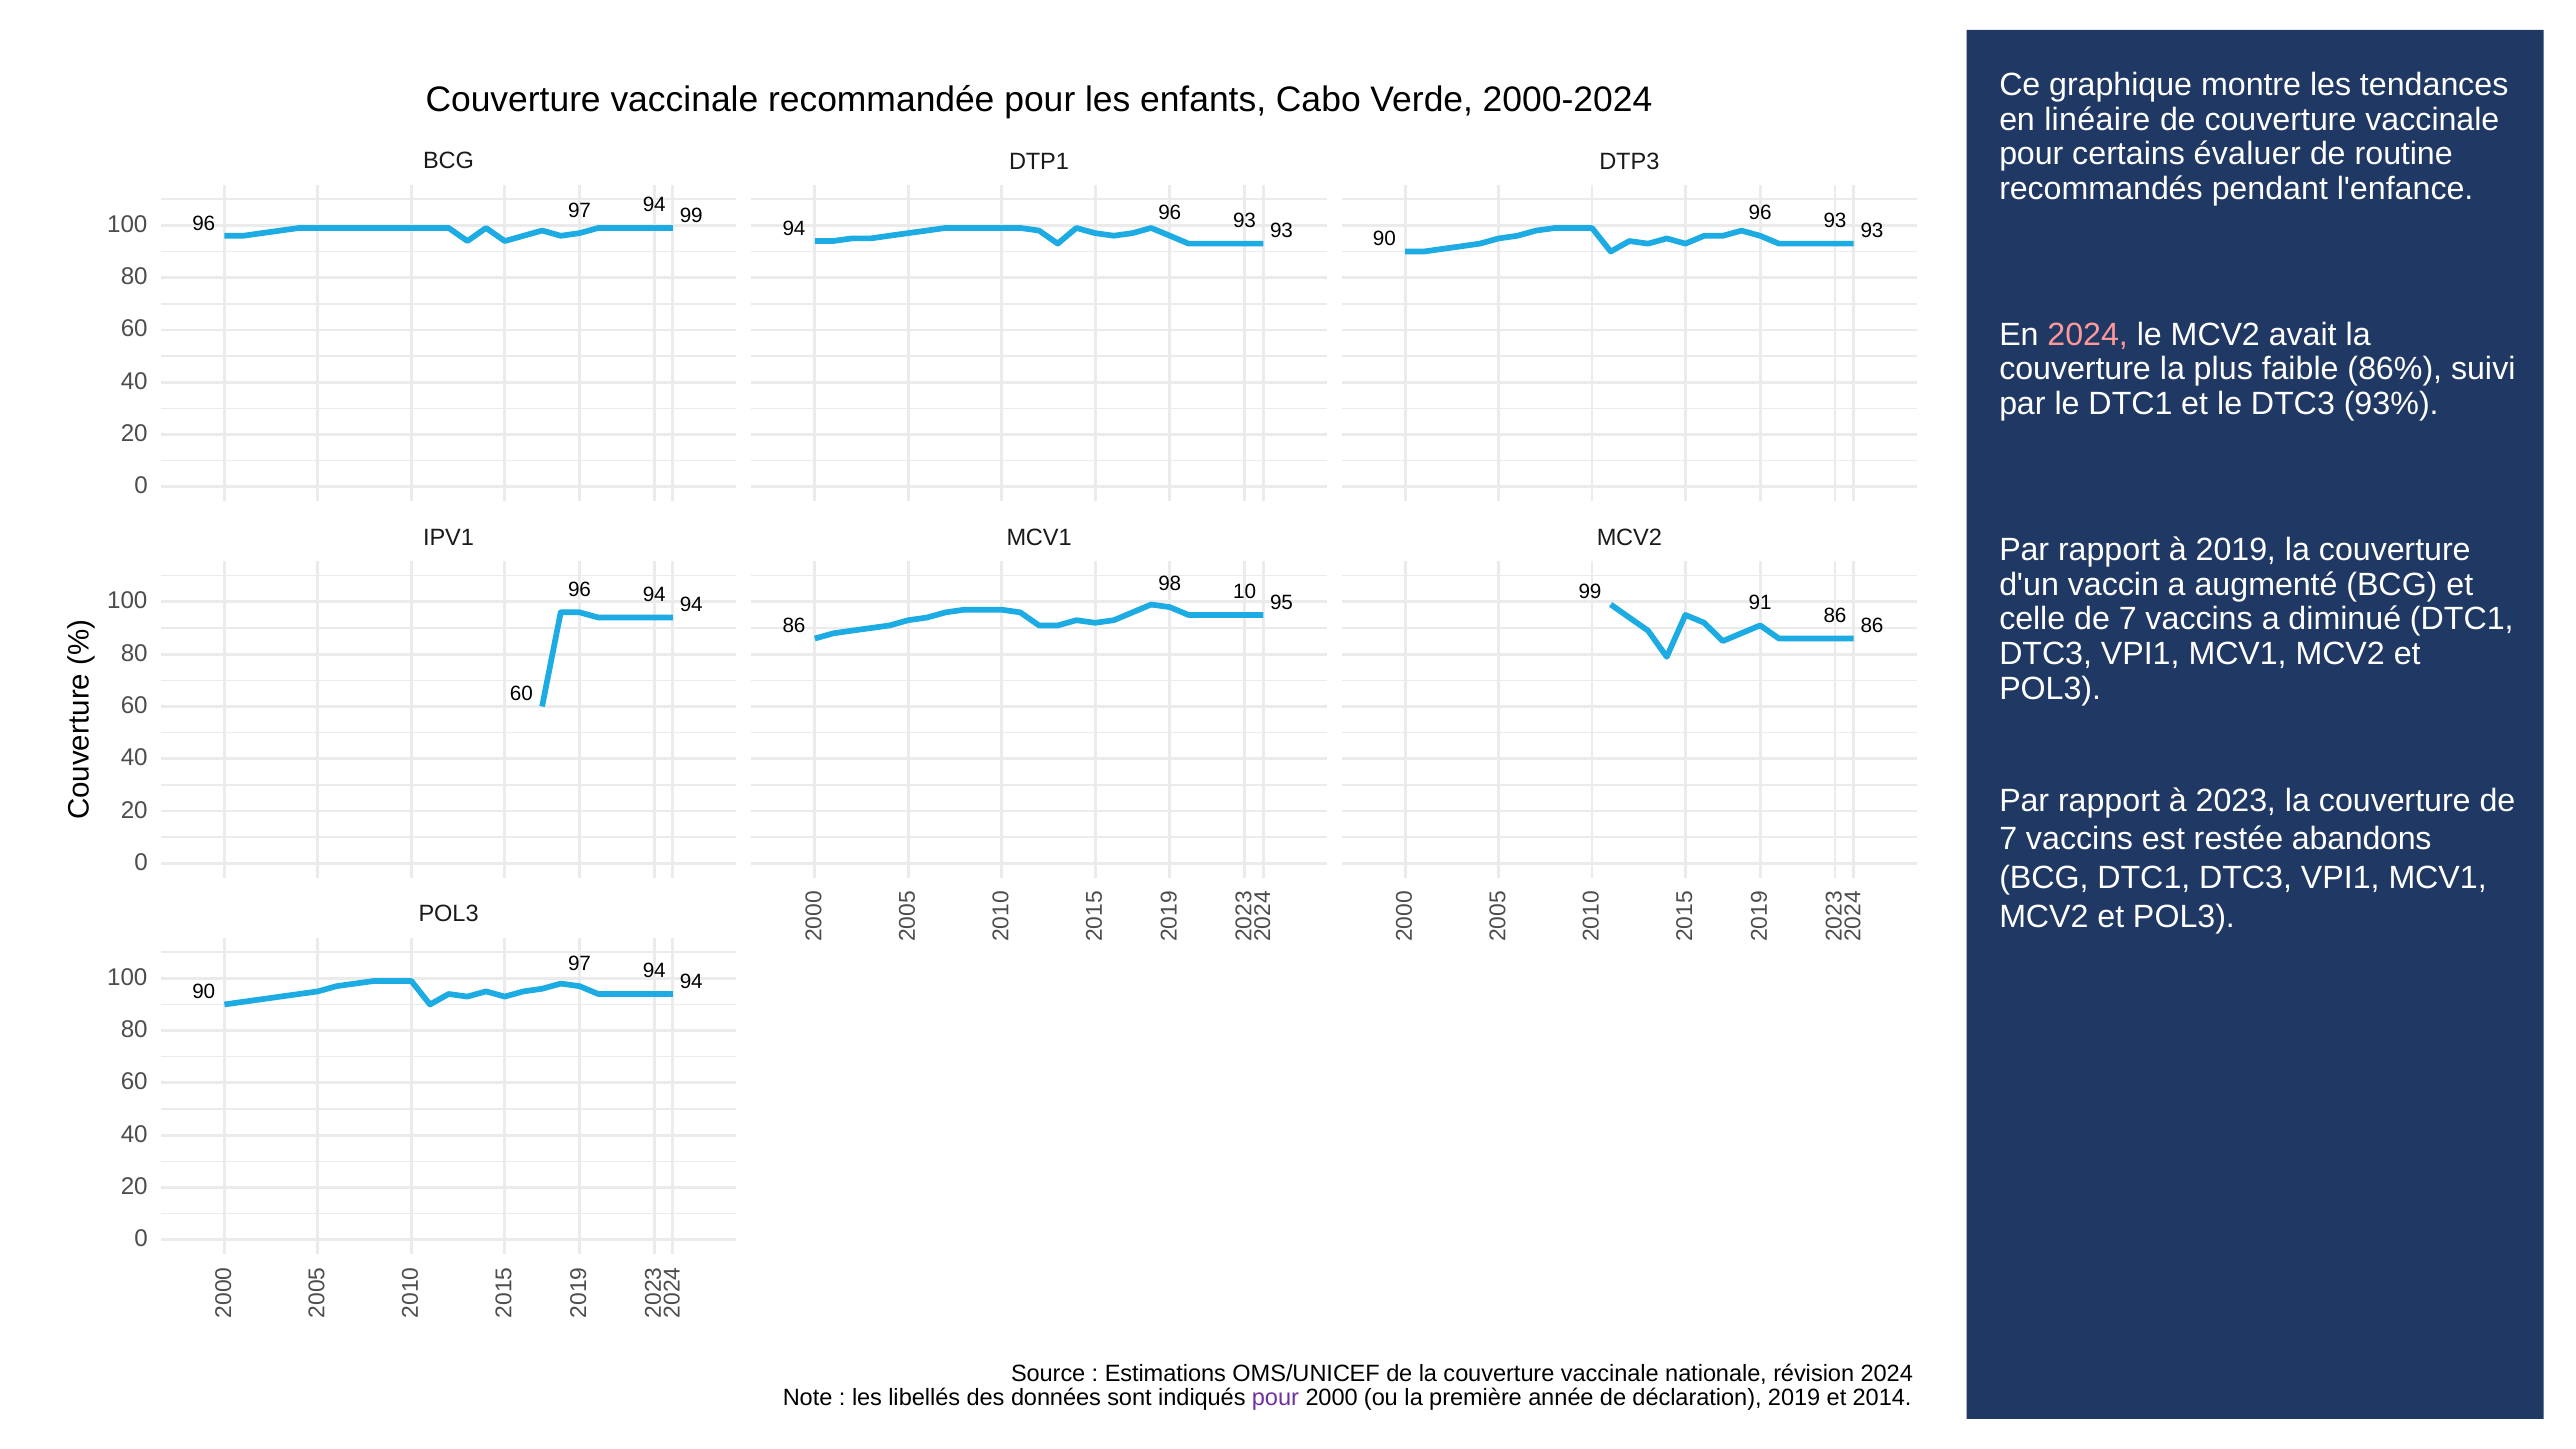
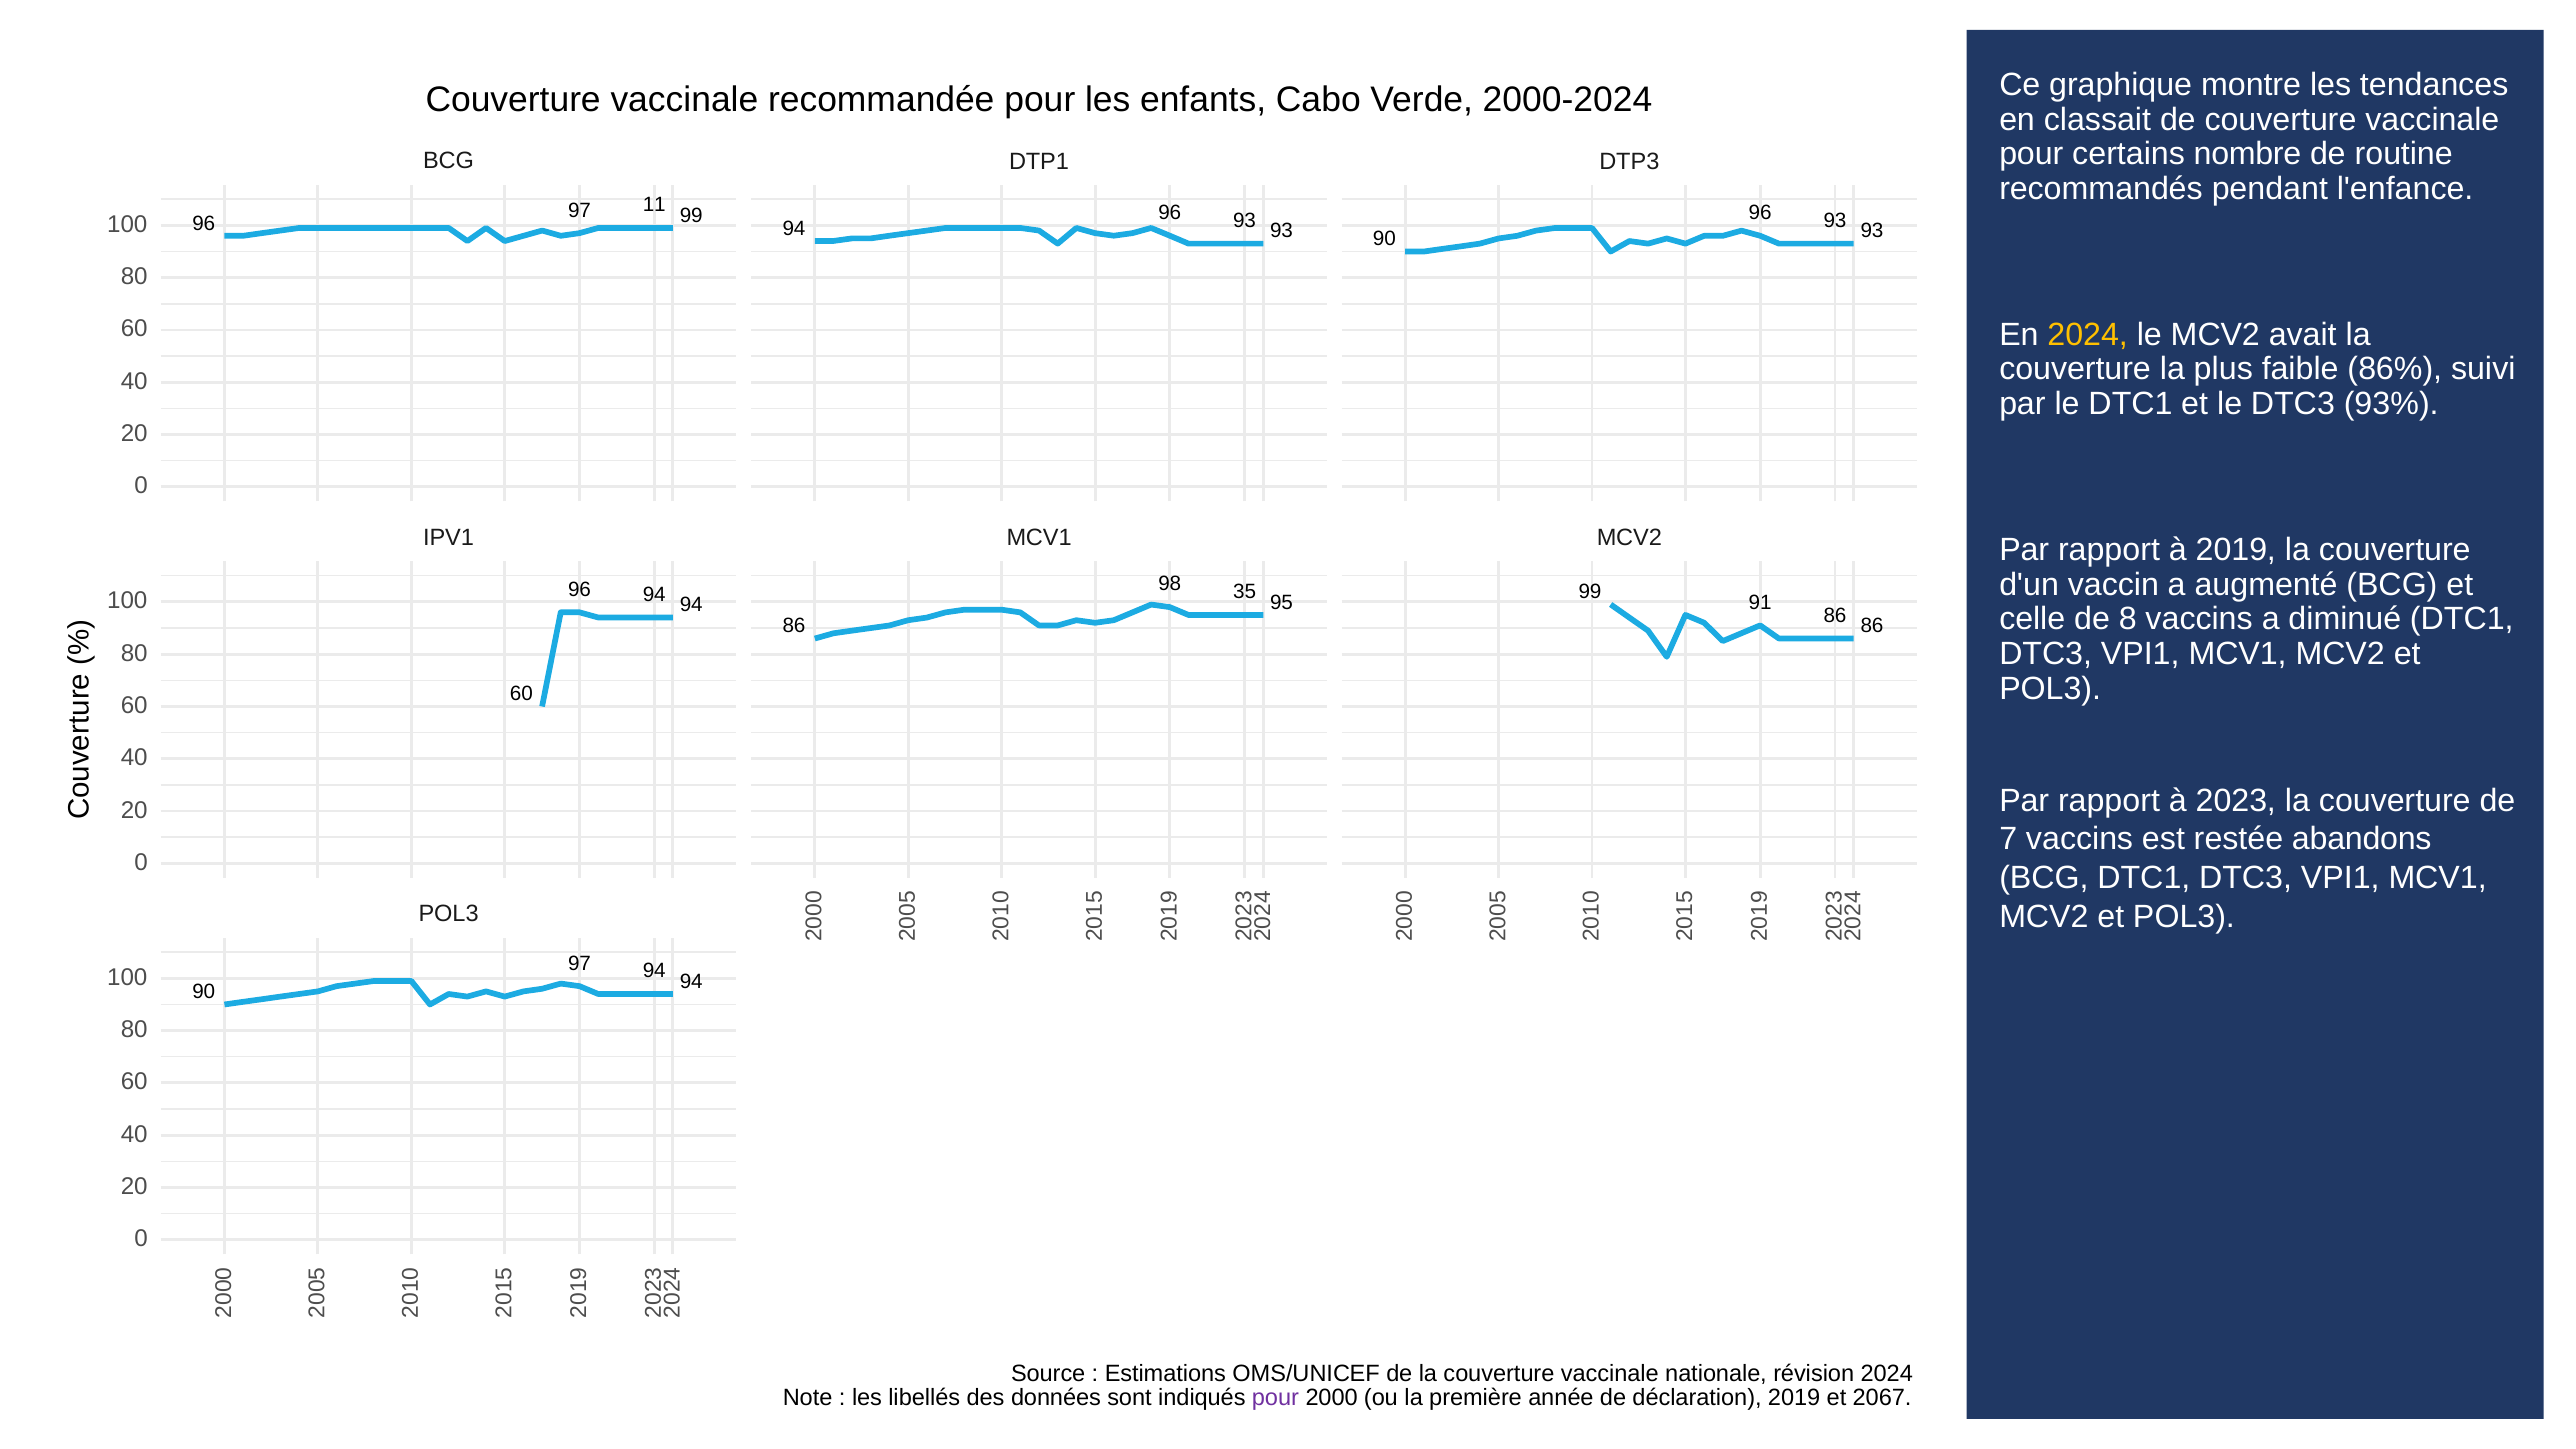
linéaire: linéaire -> classait (2097, 119)
évaluer: évaluer -> nombre (2247, 154)
94: 94 -> 11 (654, 205)
2024 colour: pink -> yellow (2088, 335)
10: 10 -> 35 (1245, 592)
celle de 7: 7 -> 8 (2128, 619)
2014: 2014 -> 2067 (1882, 1398)
